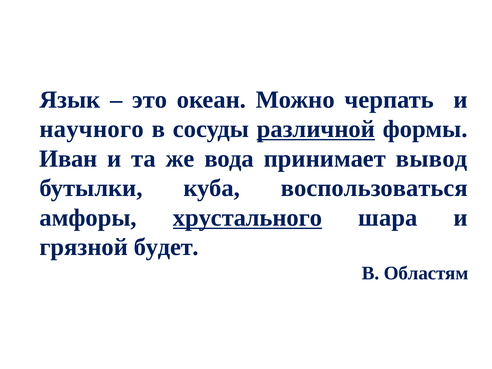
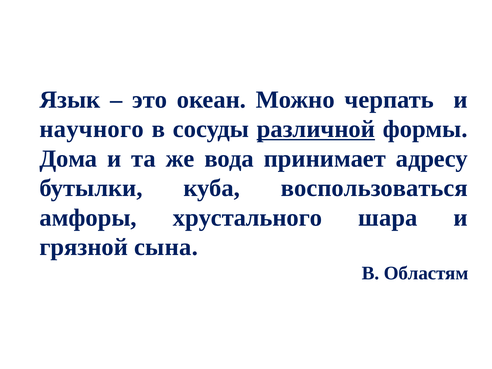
Иван: Иван -> Дома (68, 159)
вывод: вывод -> адресу (432, 159)
хрустального underline: present -> none (248, 218)
будет: будет -> сына (166, 247)
